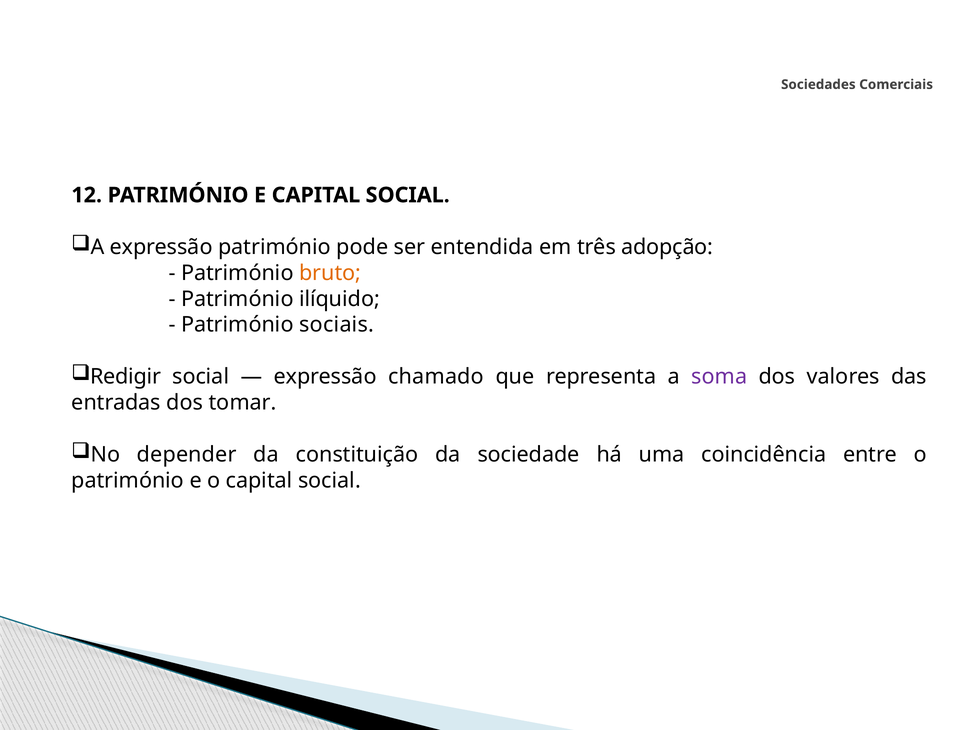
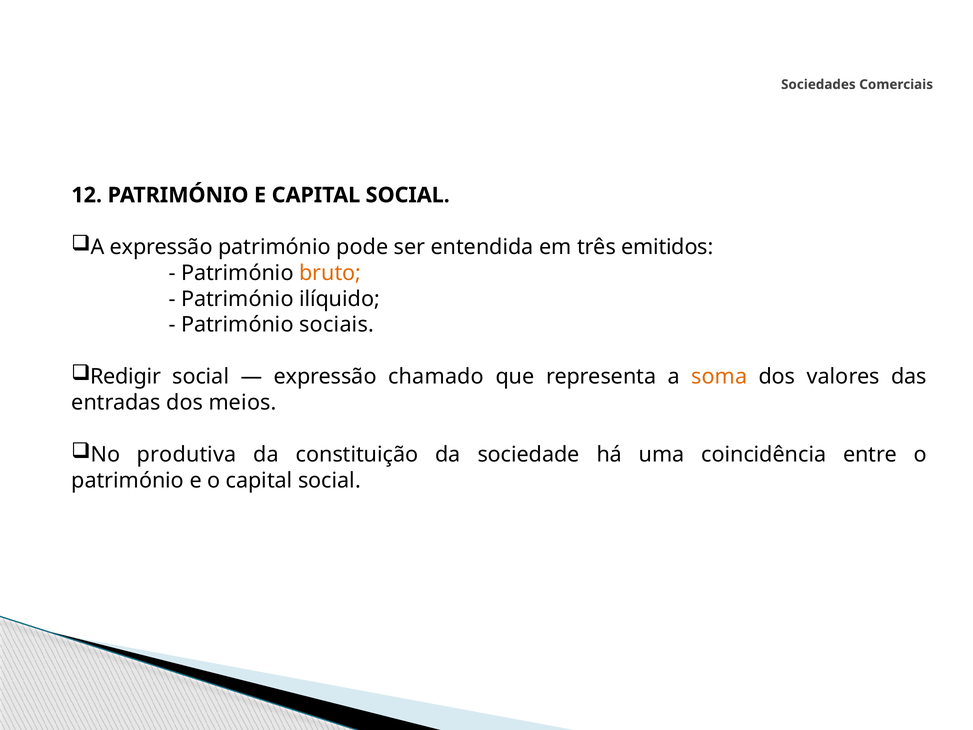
adopção: adopção -> emitidos (667, 247)
soma colour: purple -> orange (719, 377)
tomar: tomar -> meios (243, 403)
depender: depender -> produtiva (187, 454)
